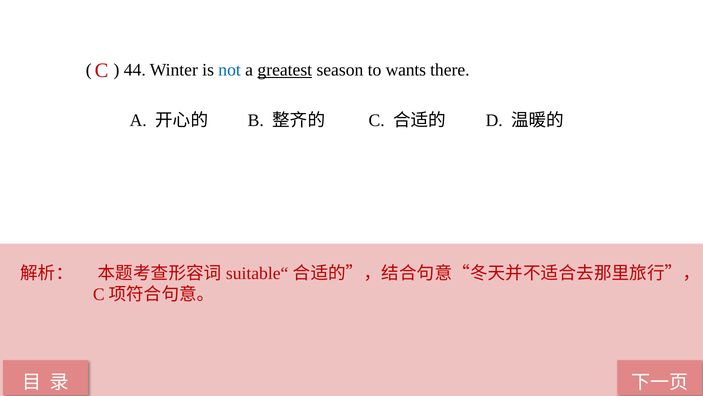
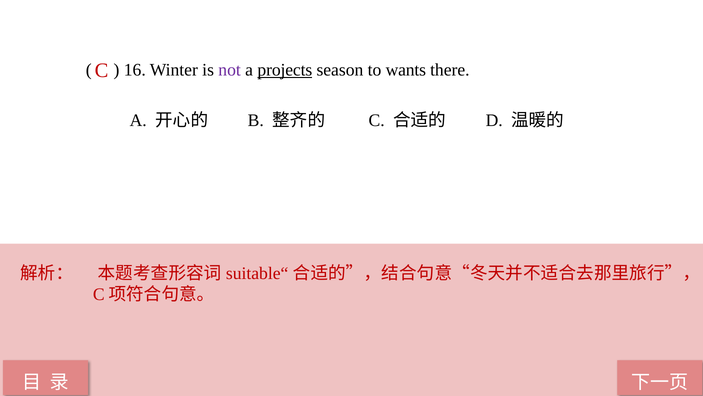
44: 44 -> 16 (135, 70)
not colour: blue -> purple (230, 70)
greatest: greatest -> projects (285, 70)
